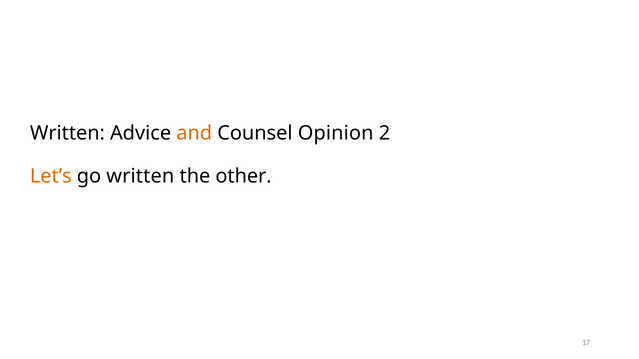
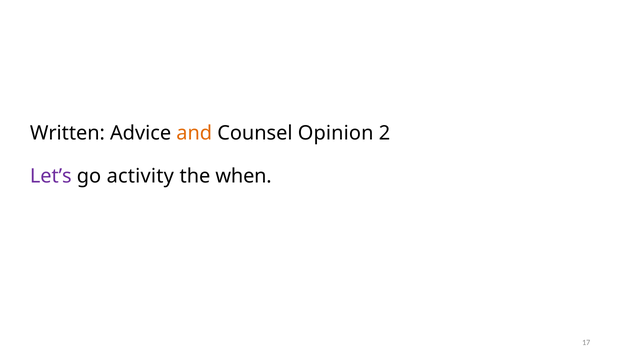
Let’s colour: orange -> purple (51, 176)
go written: written -> activity (140, 176)
other: other -> when (244, 176)
